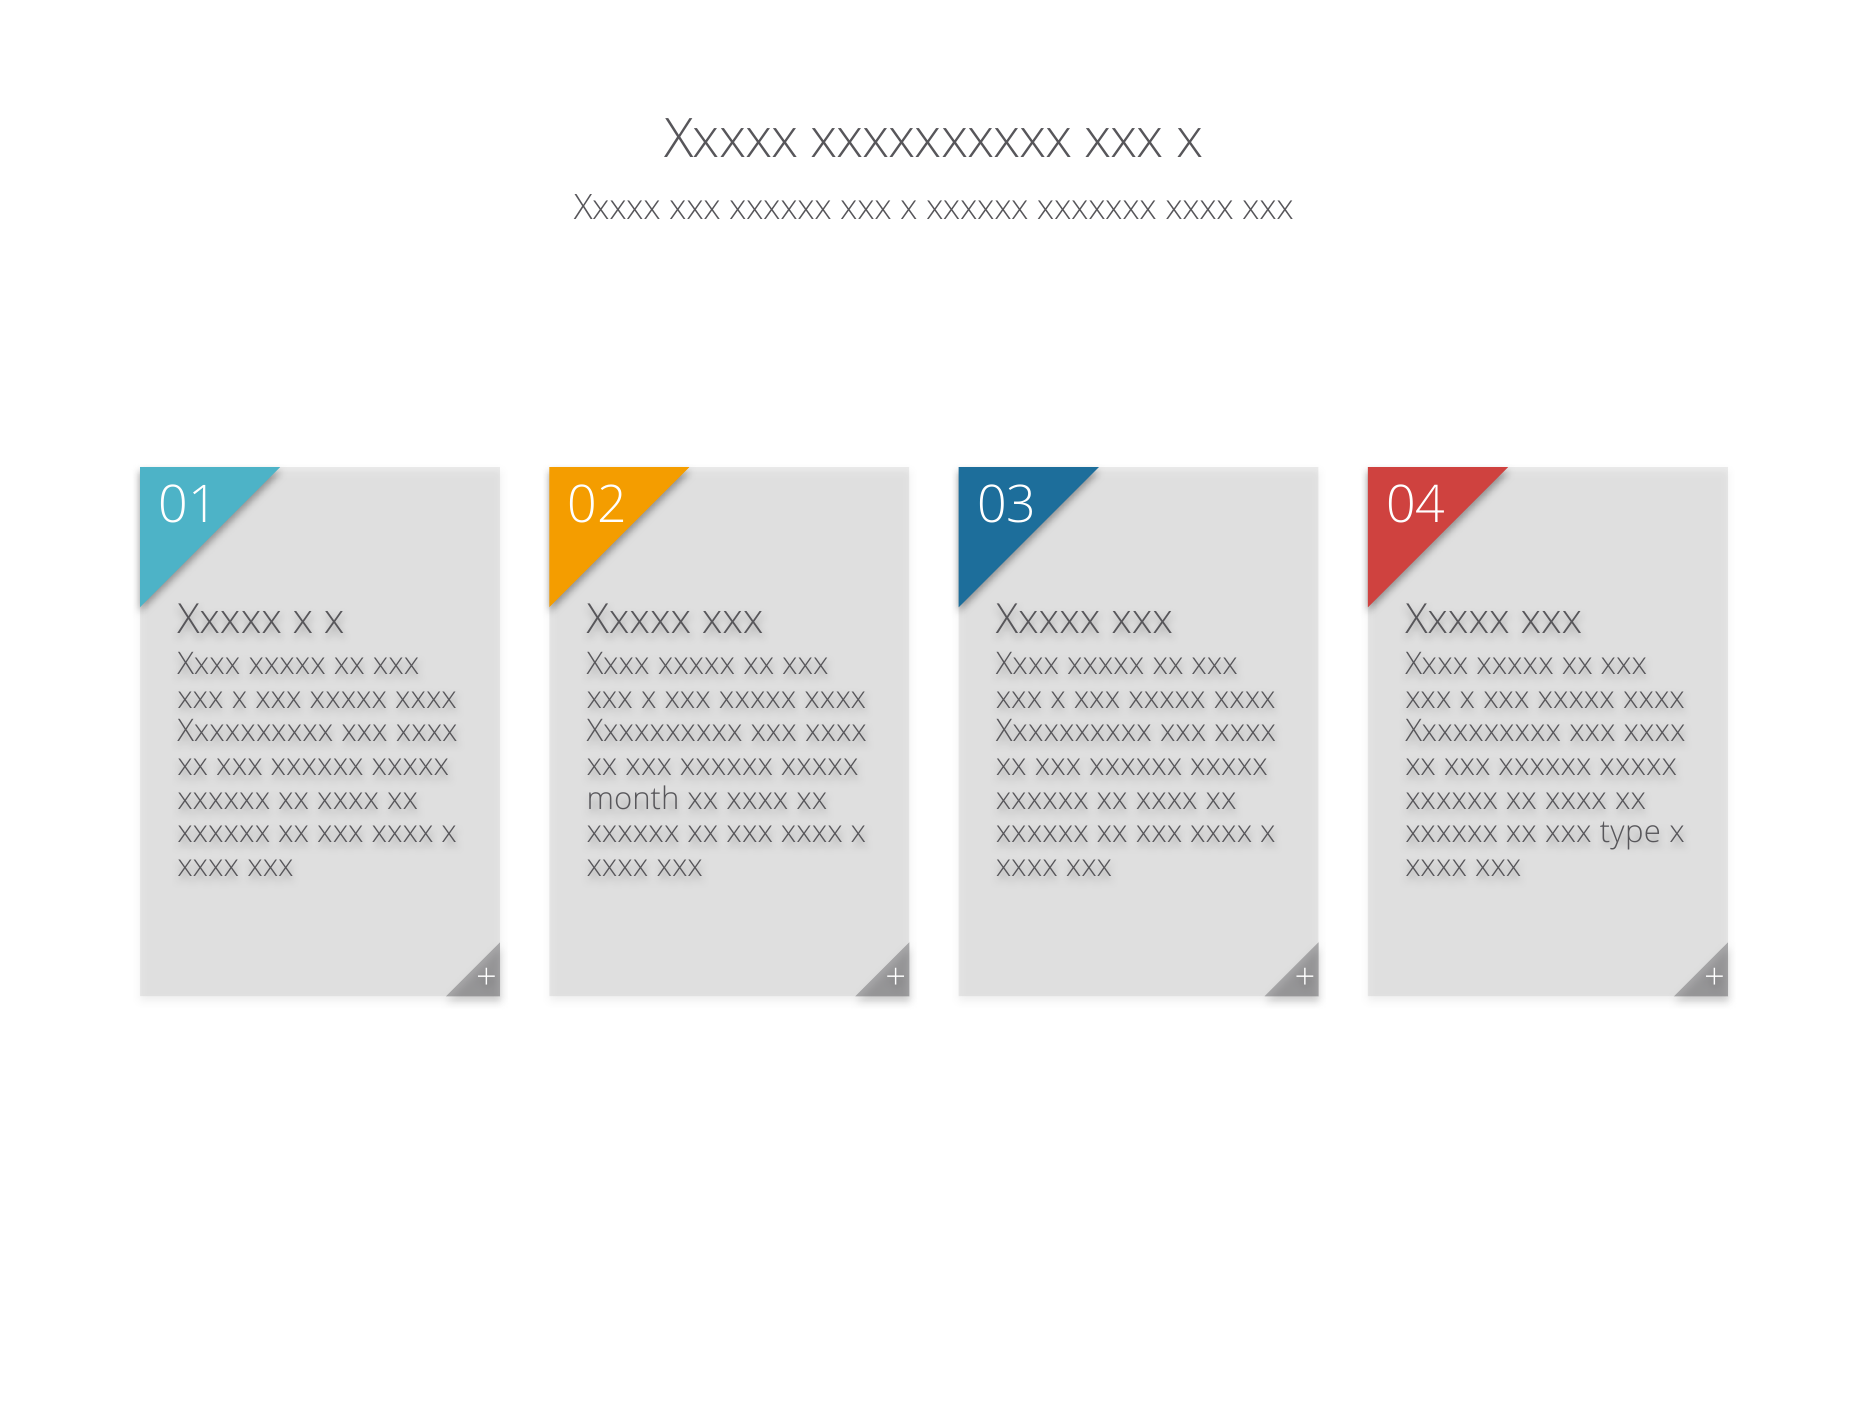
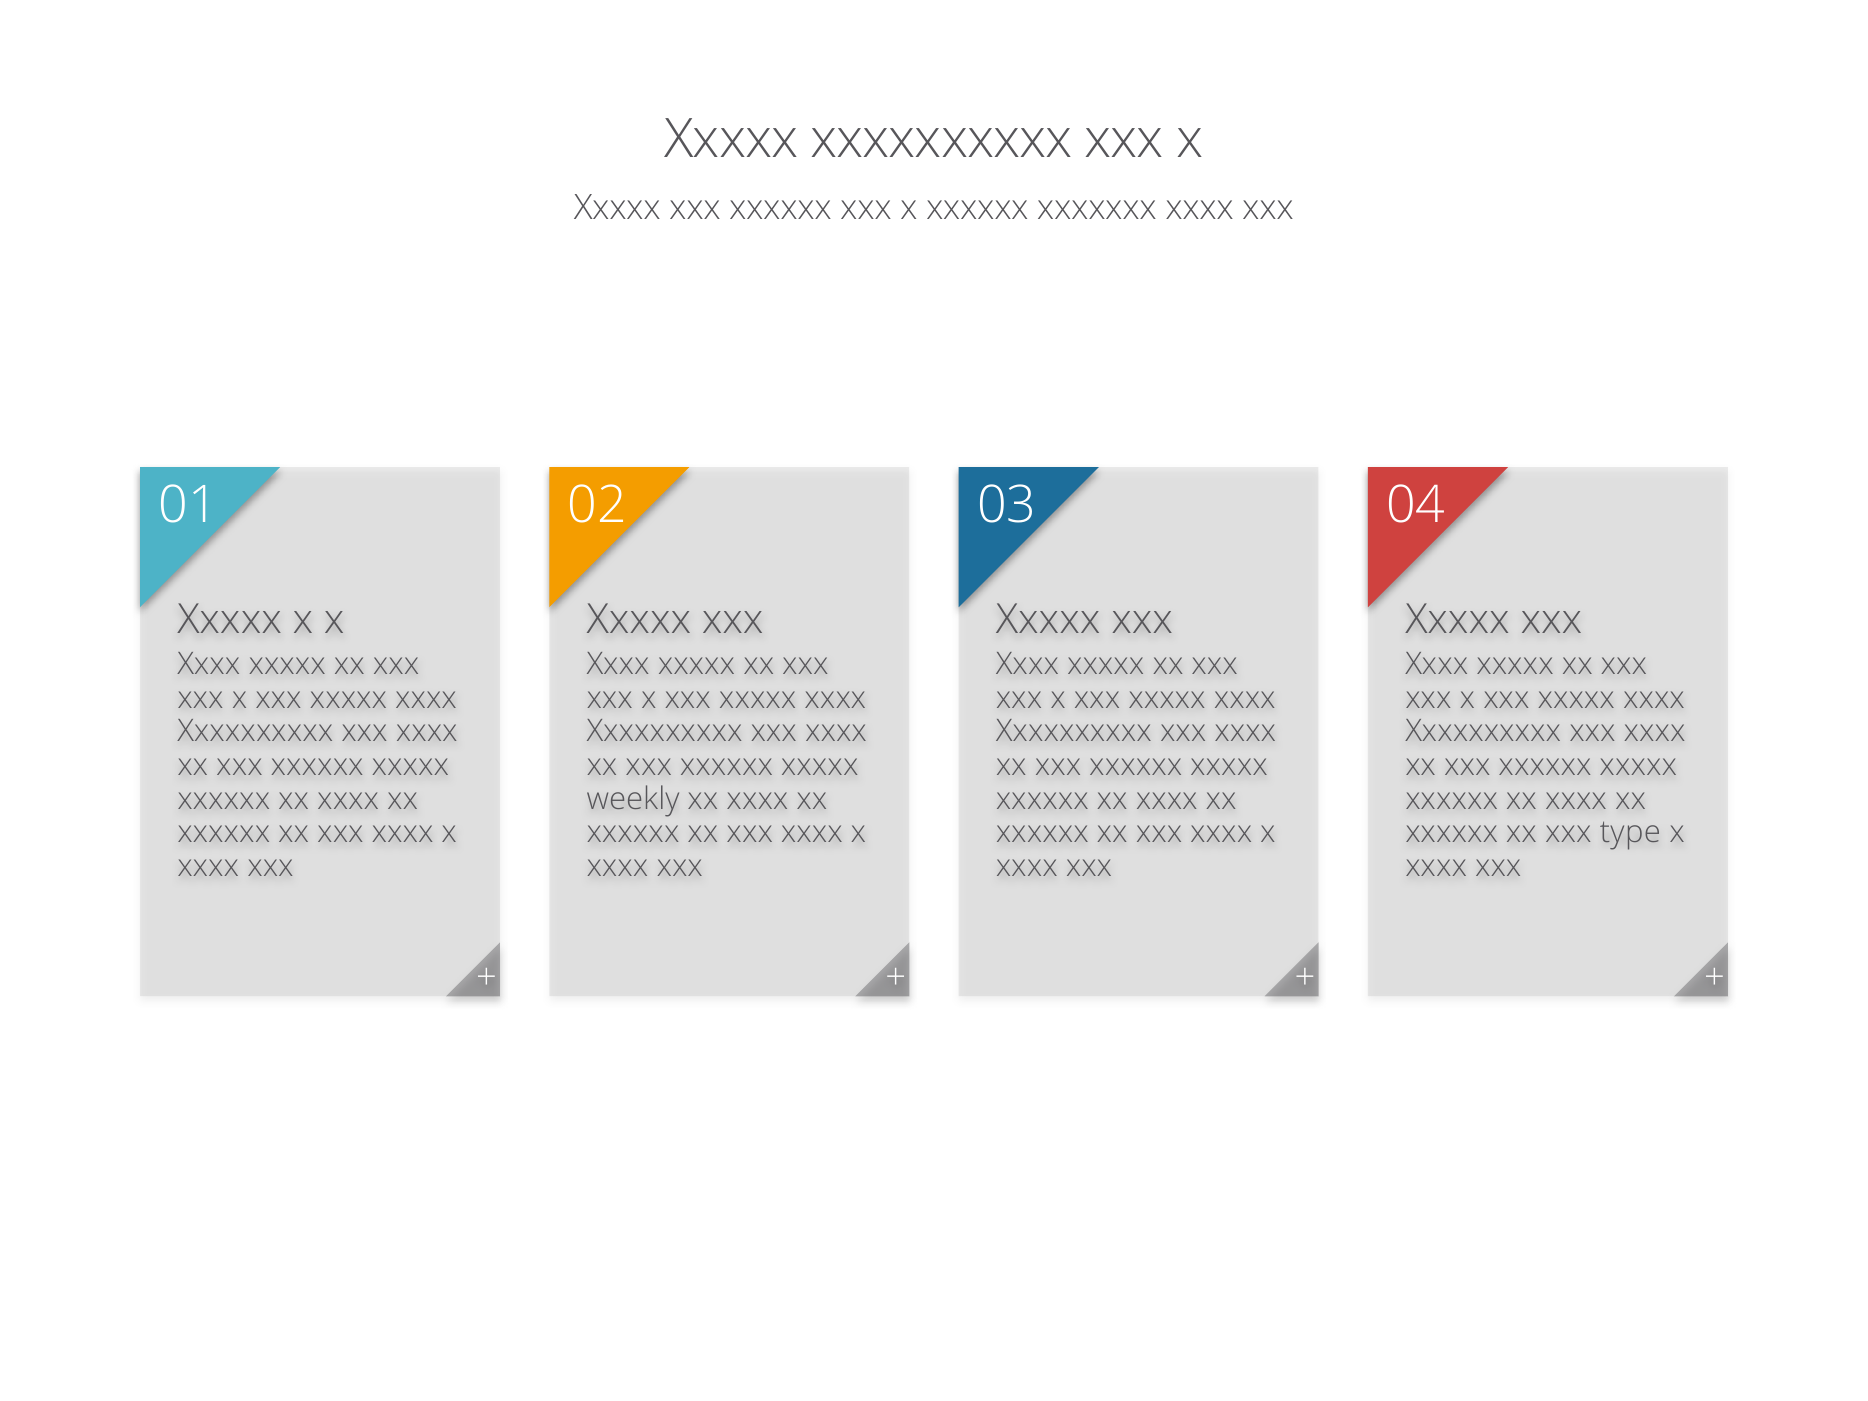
month: month -> weekly (633, 799)
